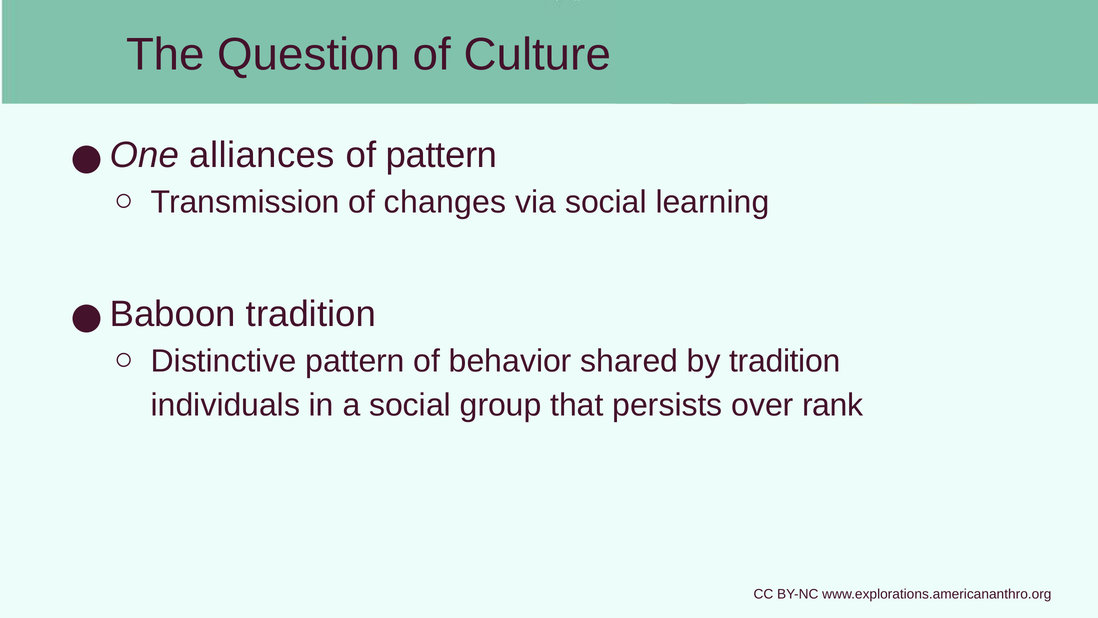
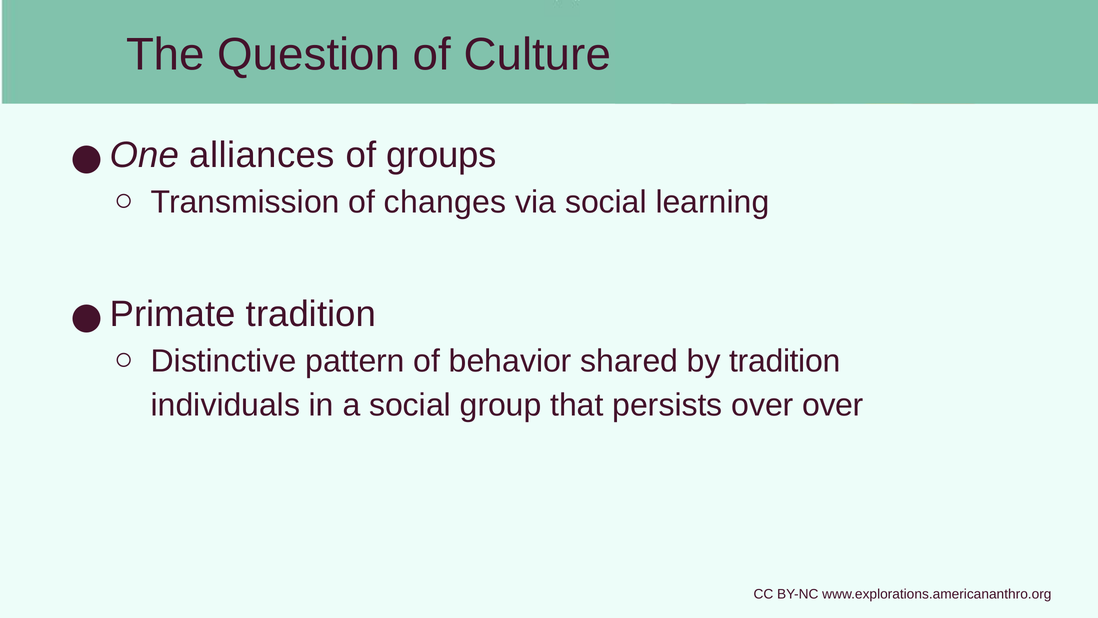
of pattern: pattern -> groups (441, 155)
Baboon: Baboon -> Primate (173, 314)
over rank: rank -> over (833, 405)
